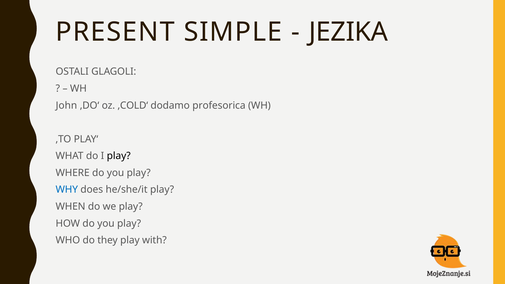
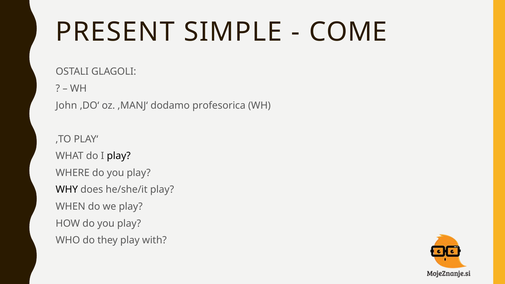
JEZIKA: JEZIKA -> COME (348, 32)
‚COLD‘: ‚COLD‘ -> ‚MANJ‘ (133, 105)
WHY colour: blue -> black (67, 190)
